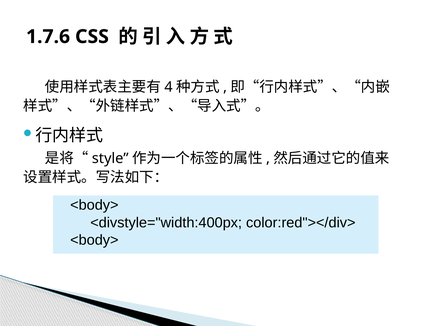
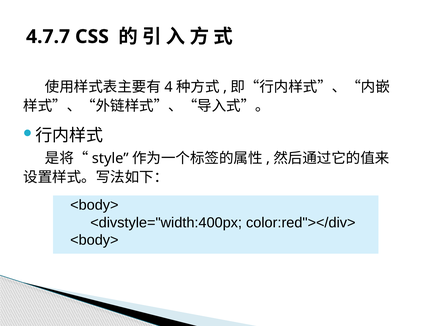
1.7.6: 1.7.6 -> 4.7.7 (48, 37)
